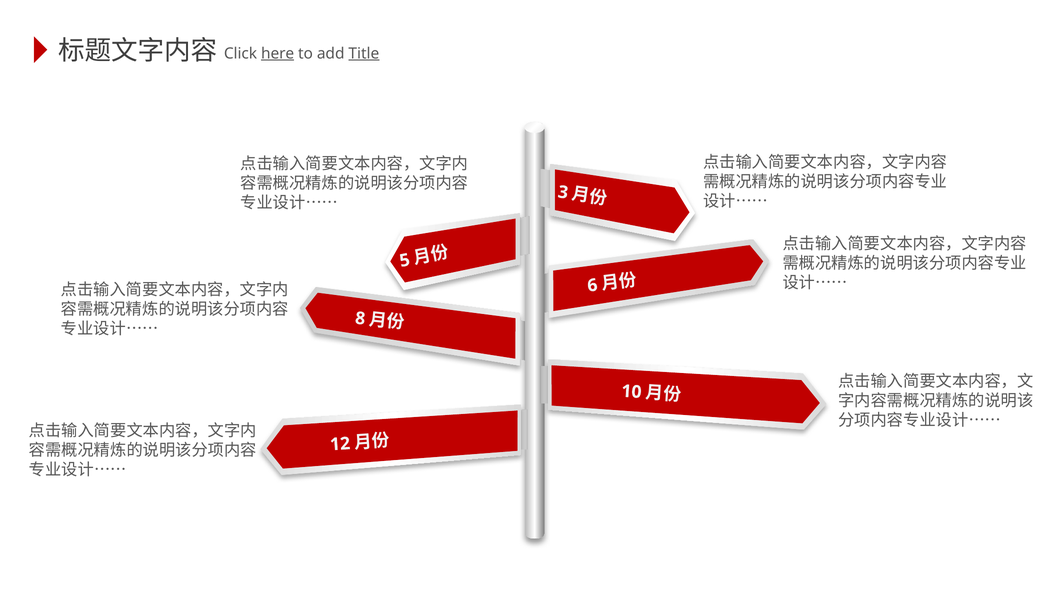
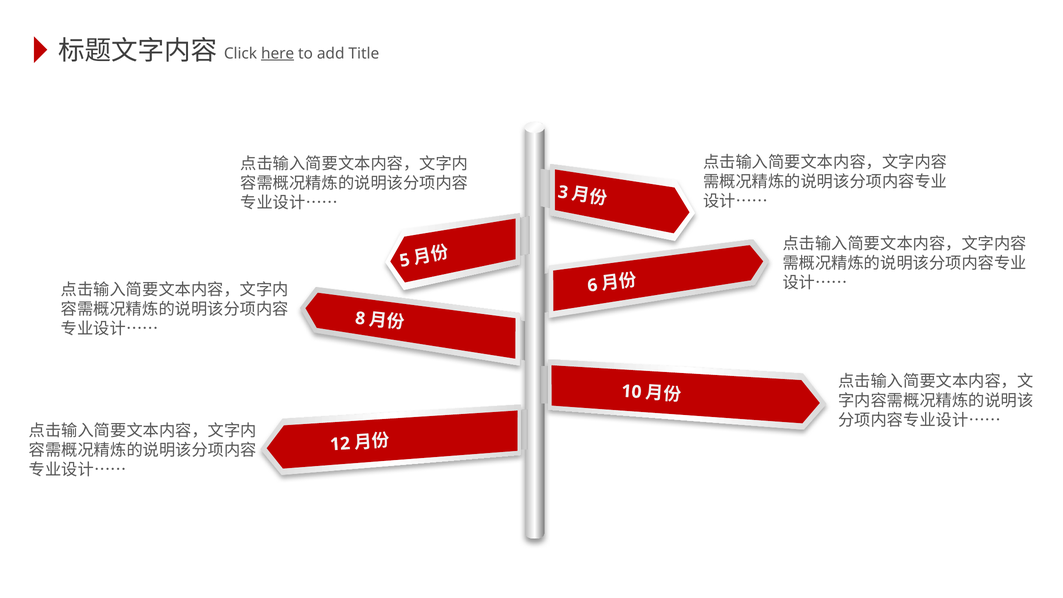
Title underline: present -> none (364, 53)
